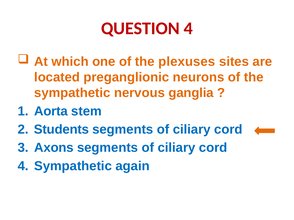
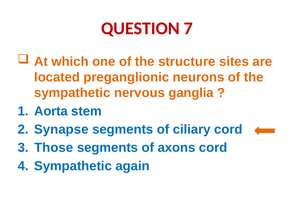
QUESTION 4: 4 -> 7 (188, 28)
plexuses: plexuses -> structure (187, 62)
Students: Students -> Synapse (61, 130)
Axons: Axons -> Those (54, 148)
ciliary: ciliary -> axons (176, 148)
